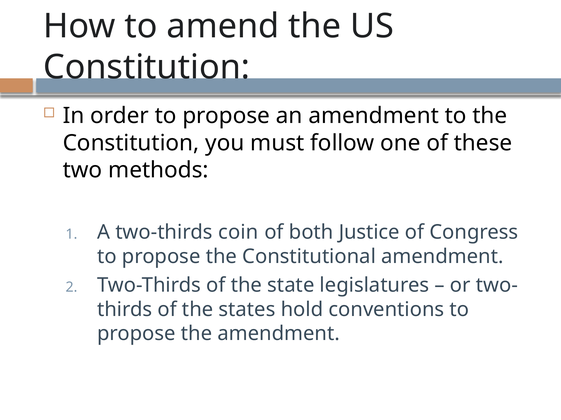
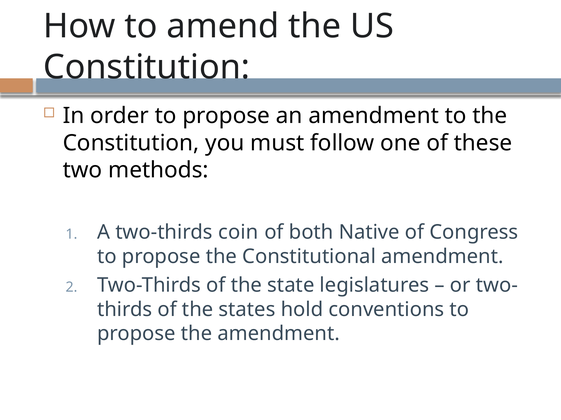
Justice: Justice -> Native (369, 233)
